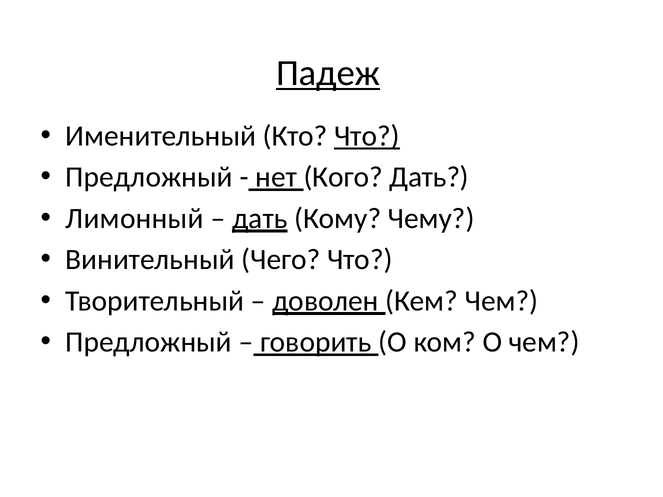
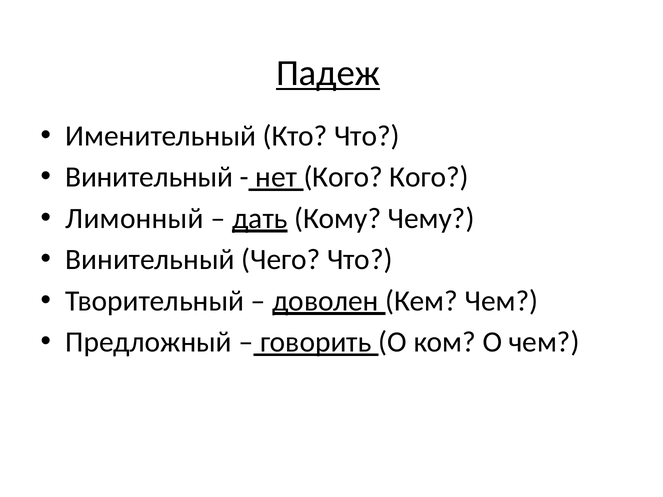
Что underline: present -> none (367, 136)
Предложный: Предложный -> Винительный (149, 177)
Кого Дать: Дать -> Кого (429, 177)
